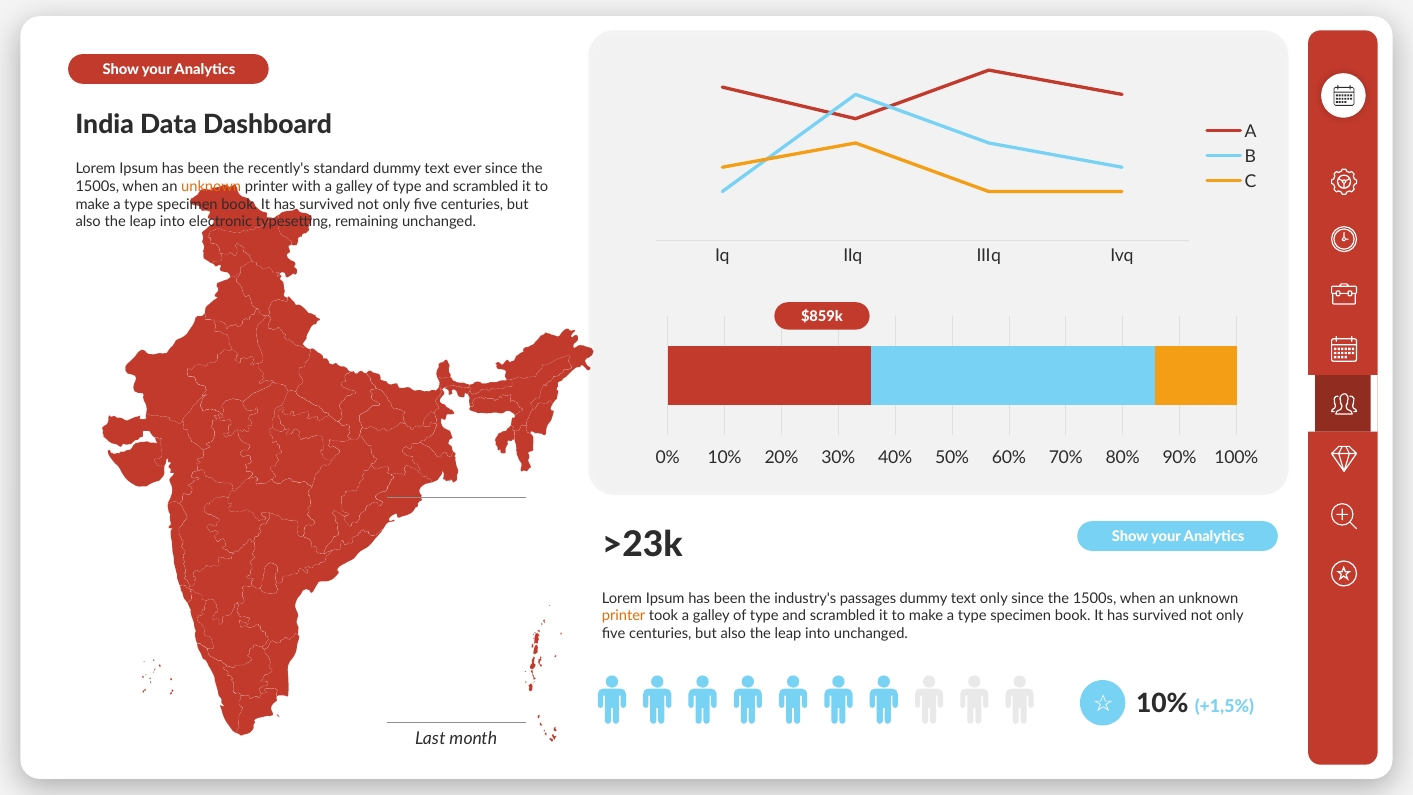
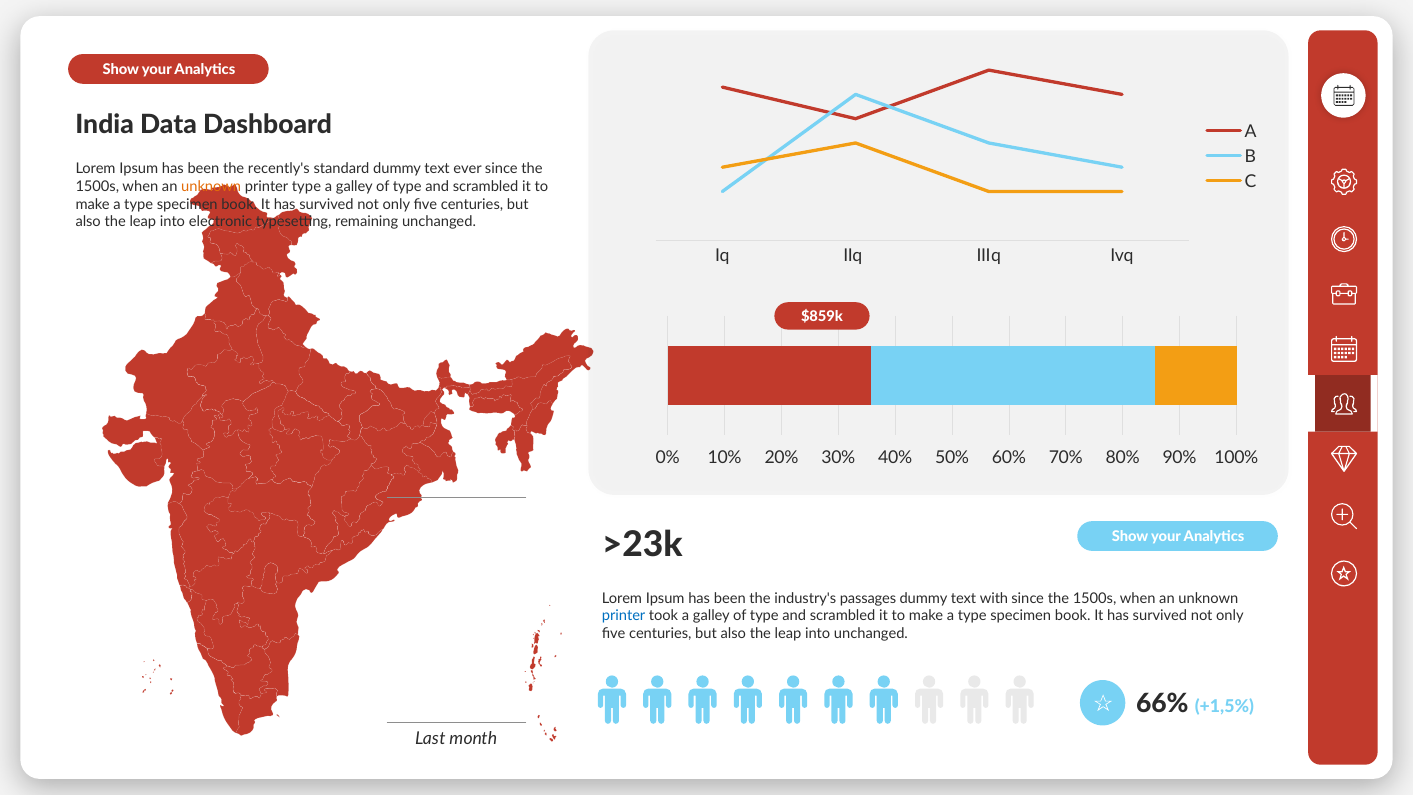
printer with: with -> type (306, 186)
text only: only -> with (994, 598)
printer colour: orange -> blue (624, 616)
10%: 10% -> 66% (1162, 703)
